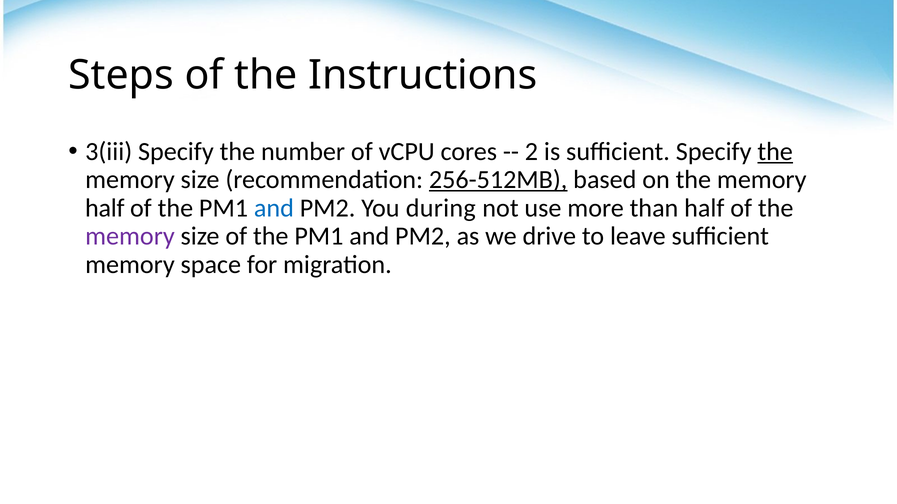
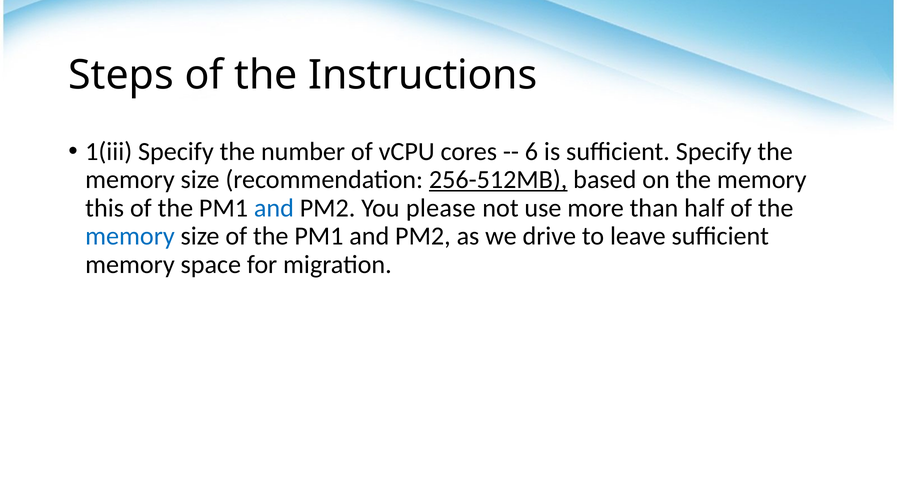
3(iii: 3(iii -> 1(iii (109, 152)
2: 2 -> 6 (531, 152)
the underline: present -> none (775, 152)
half: half -> this (105, 208)
during: during -> please (441, 208)
memory colour: purple -> blue (130, 236)
